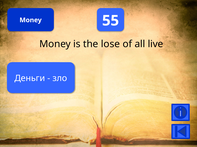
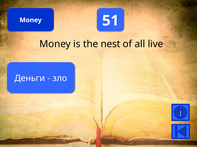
55: 55 -> 51 (111, 21)
lose: lose -> nest (111, 44)
